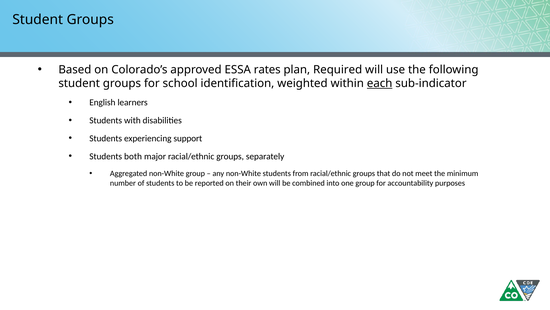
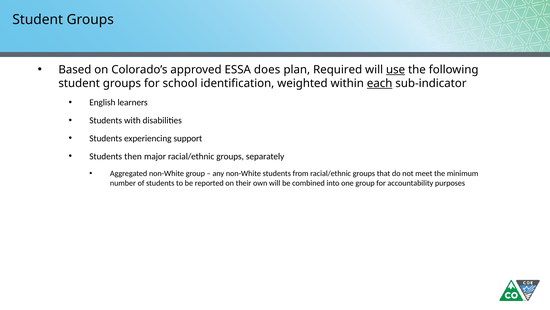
rates: rates -> does (267, 70)
use underline: none -> present (396, 70)
both: both -> then (133, 156)
